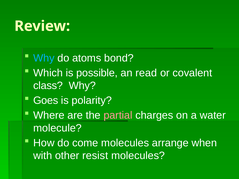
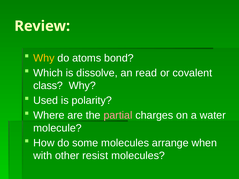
Why colour: light blue -> yellow (44, 58)
possible: possible -> dissolve (97, 73)
Goes: Goes -> Used (46, 101)
come: come -> some (85, 143)
